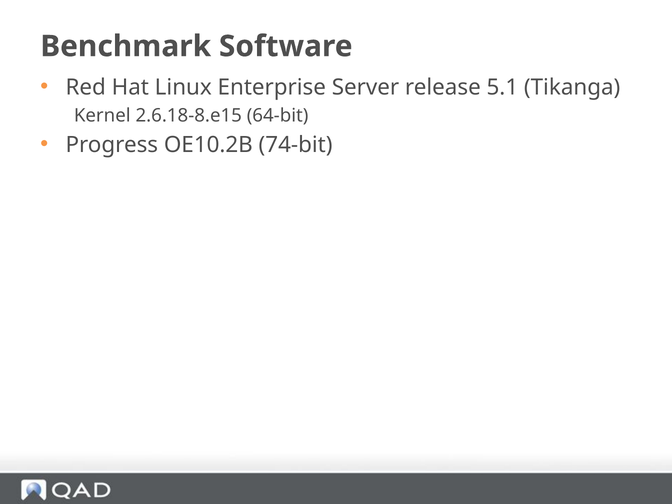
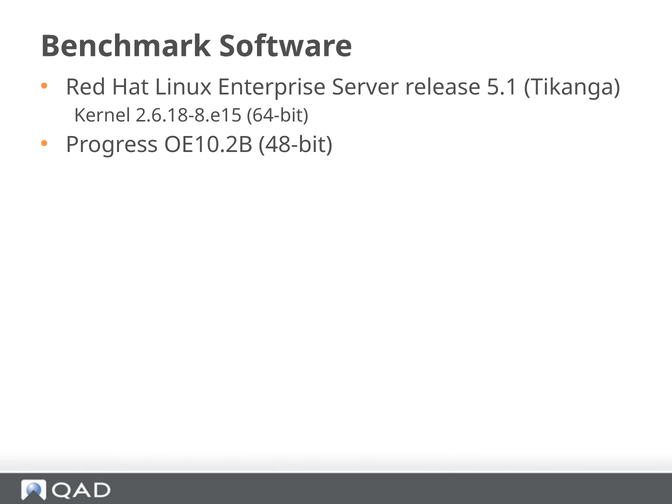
74-bit: 74-bit -> 48-bit (296, 145)
